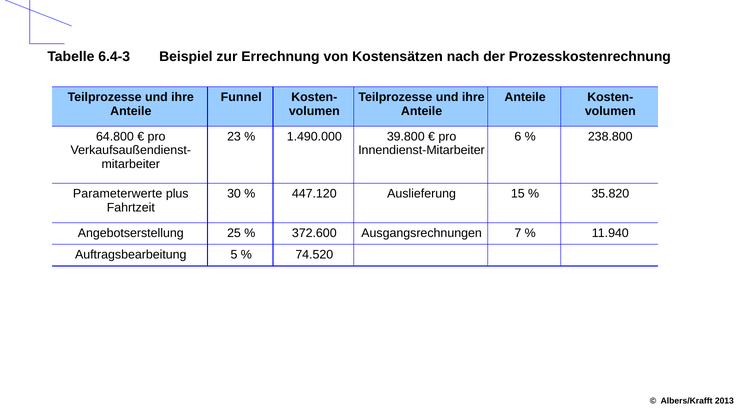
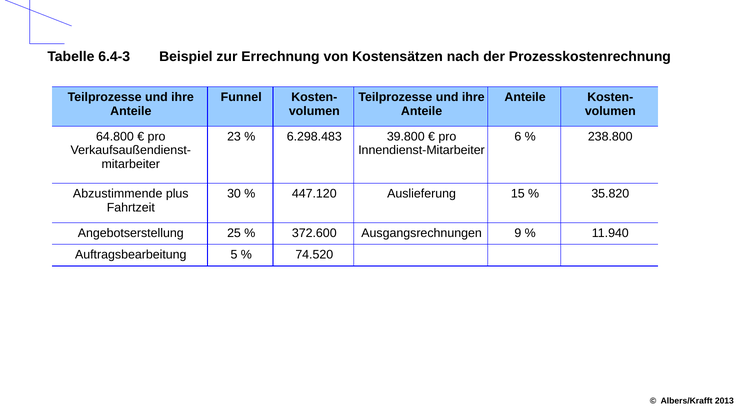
1.490.000: 1.490.000 -> 6.298.483 (314, 137)
Parameterwerte: Parameterwerte -> Abzustimmende (118, 194)
7: 7 -> 9 (518, 233)
